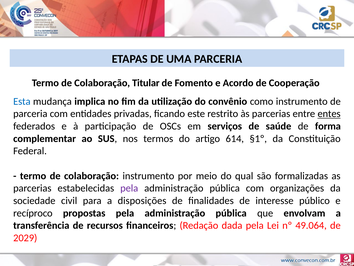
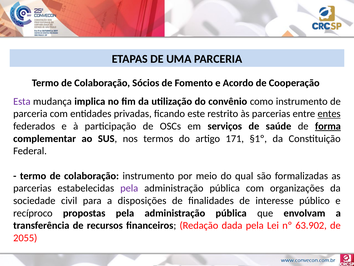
Titular: Titular -> Sócios (146, 83)
Esta colour: blue -> purple (22, 101)
forma underline: none -> present (328, 126)
614: 614 -> 171 (235, 138)
49.064: 49.064 -> 63.902 (311, 225)
2029: 2029 -> 2055 (25, 237)
